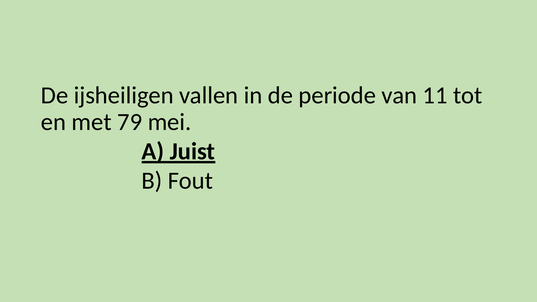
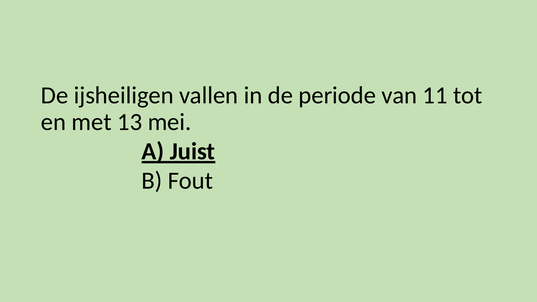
79: 79 -> 13 (130, 122)
